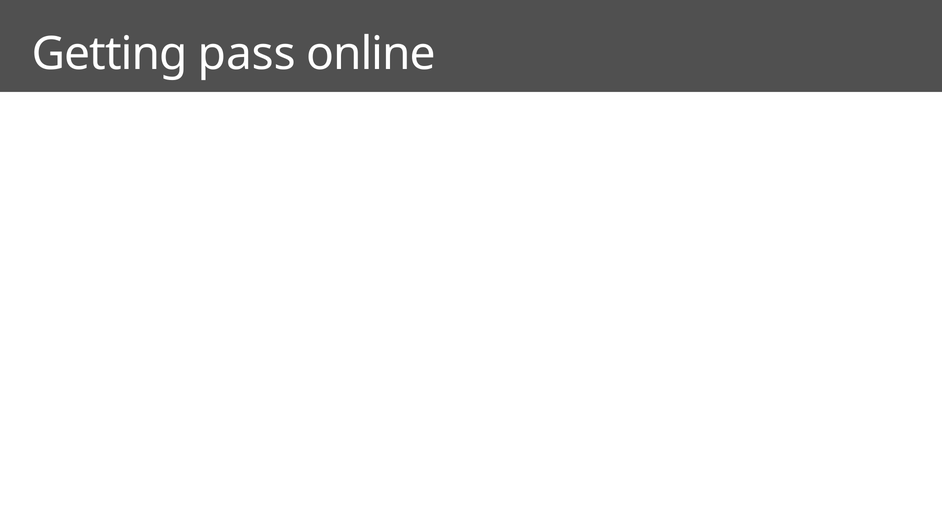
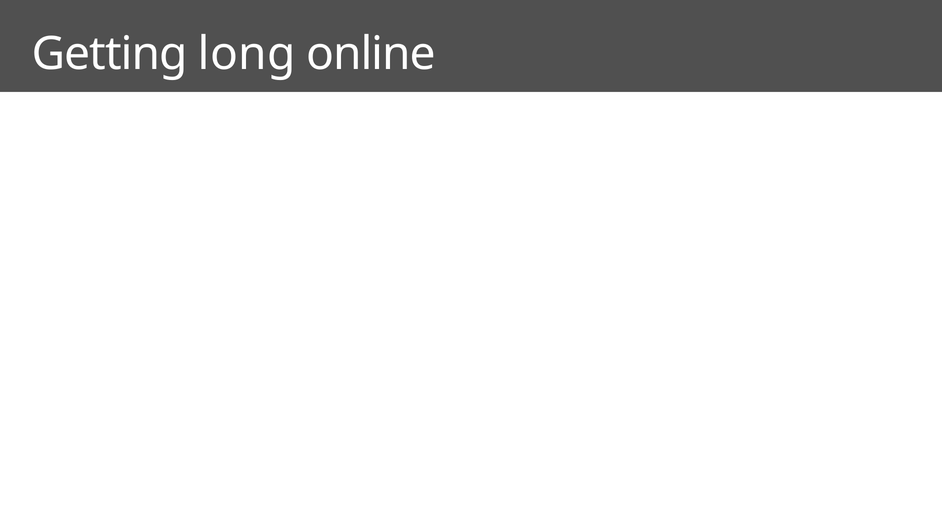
pass: pass -> long (247, 54)
